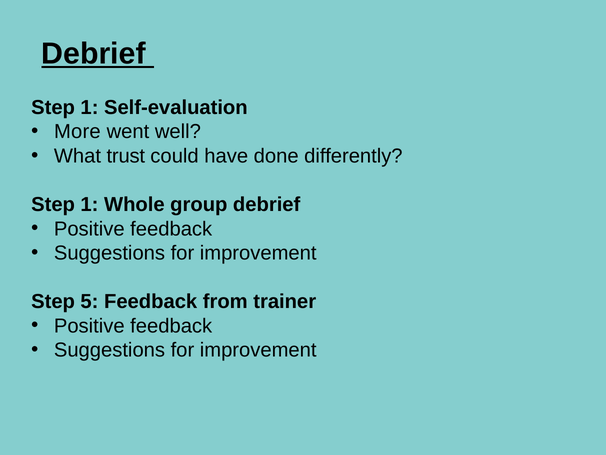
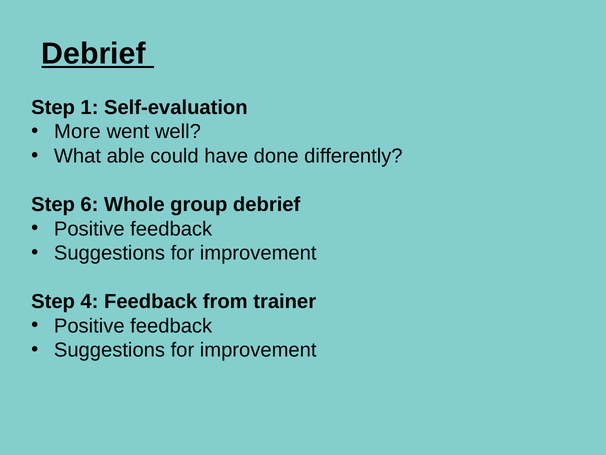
trust: trust -> able (126, 156)
1: 1 -> 6 (89, 204)
5: 5 -> 4 (89, 301)
